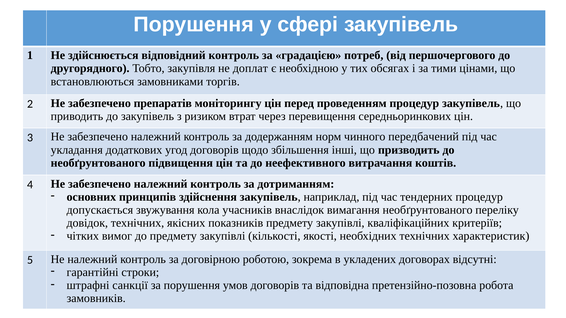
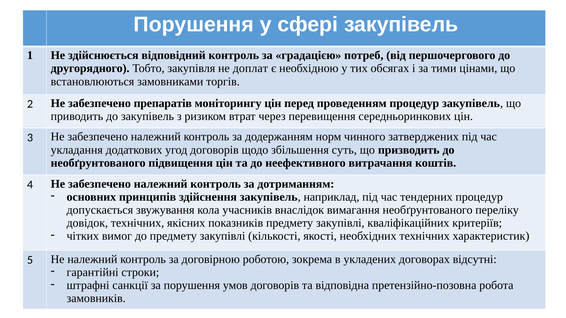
передбачений: передбачений -> затверджених (424, 137)
інші: інші -> суть (344, 150)
